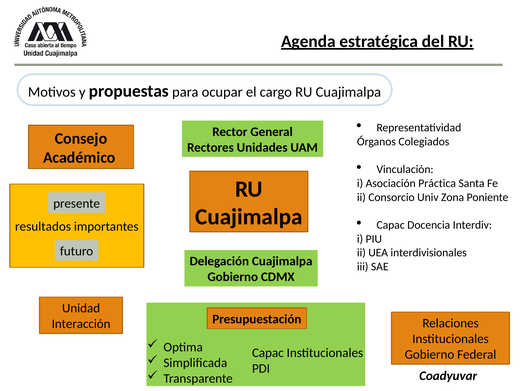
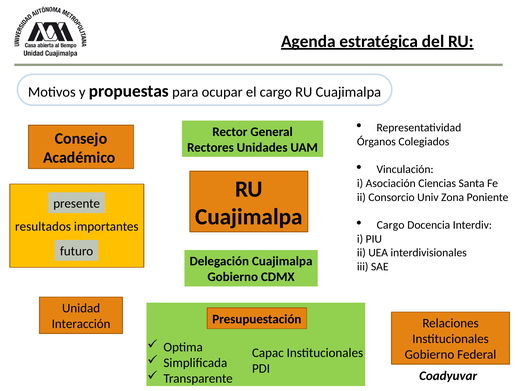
Práctica: Práctica -> Ciencias (437, 183)
Capac: Capac -> Cargo (391, 225)
